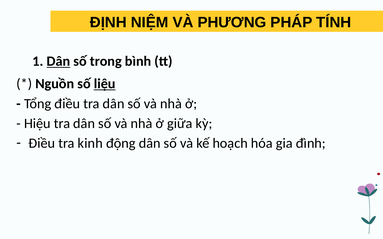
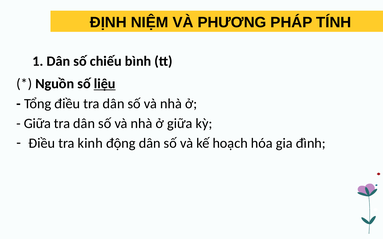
Dân underline: present -> none (58, 61)
trong: trong -> chiếu (106, 61)
Hiệu: Hiệu -> Giữa (37, 124)
